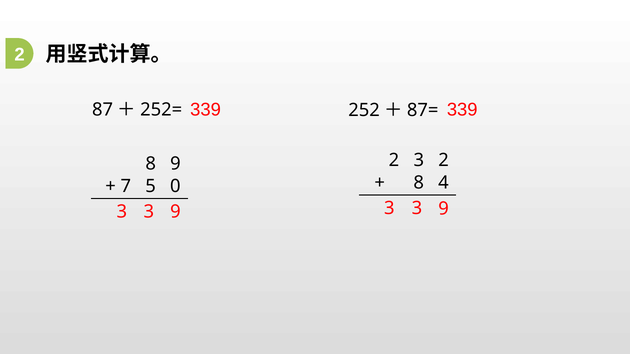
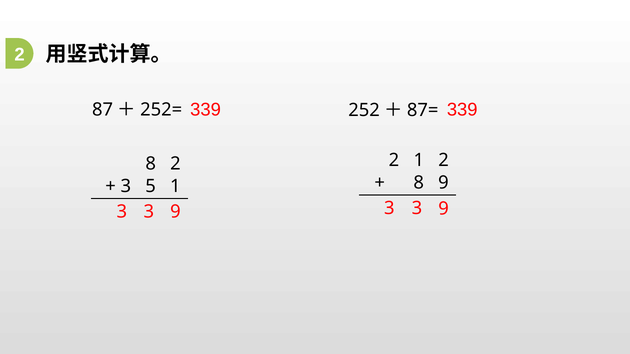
2 3: 3 -> 1 (419, 160)
8 9: 9 -> 2 (175, 164)
8 4: 4 -> 9 (443, 183)
7: 7 -> 3 (126, 186)
5 0: 0 -> 1 (175, 186)
